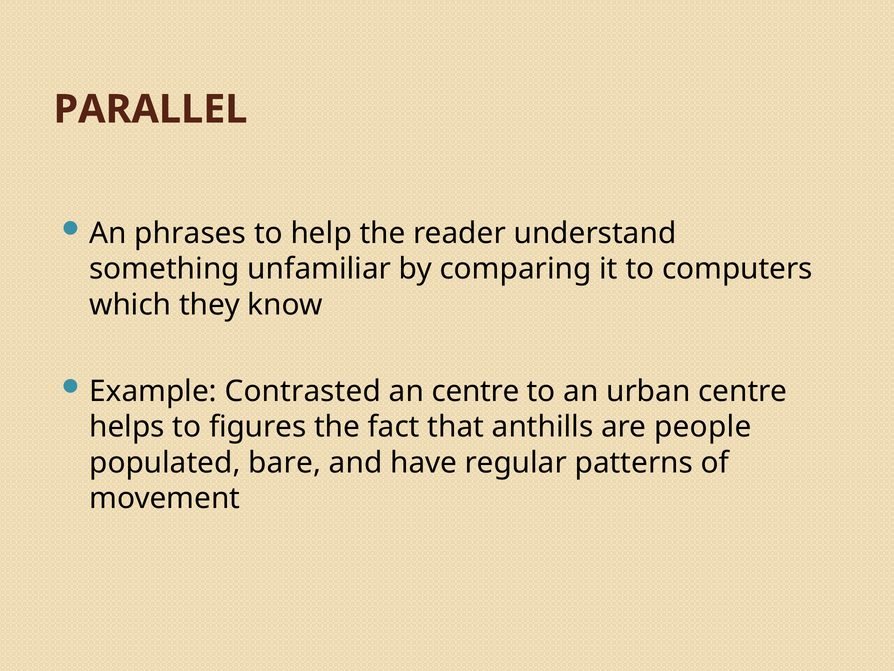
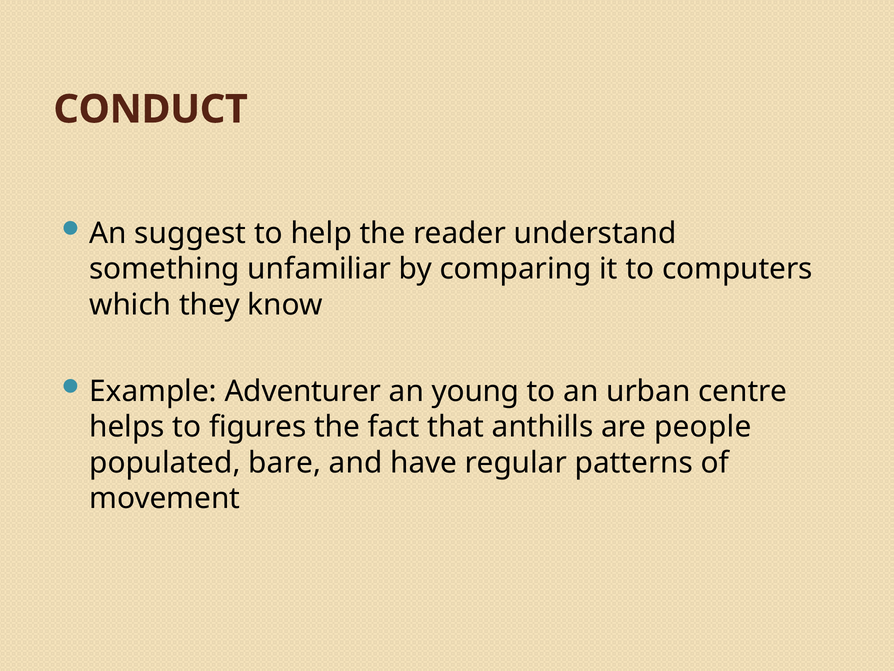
PARALLEL: PARALLEL -> CONDUCT (151, 109)
phrases: phrases -> suggest (190, 233)
Contrasted: Contrasted -> Adventurer (303, 391)
an centre: centre -> young (476, 391)
